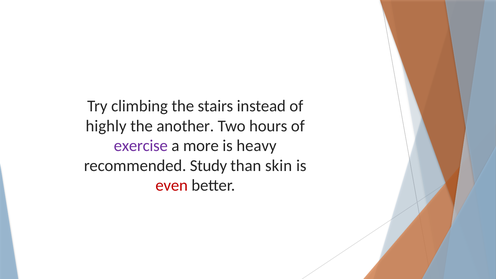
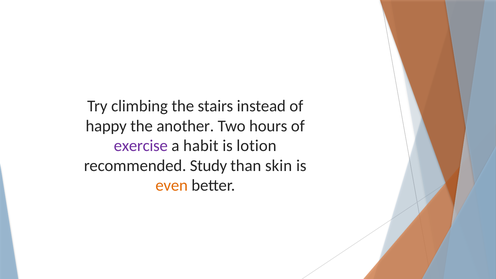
highly: highly -> happy (106, 126)
more: more -> habit (201, 146)
heavy: heavy -> lotion (256, 146)
even colour: red -> orange (172, 186)
